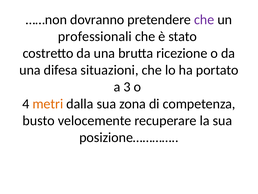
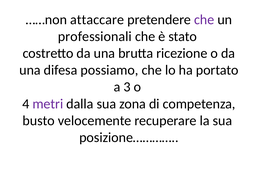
dovranno: dovranno -> attaccare (97, 20)
situazioni: situazioni -> possiamo (109, 70)
metri colour: orange -> purple (48, 104)
